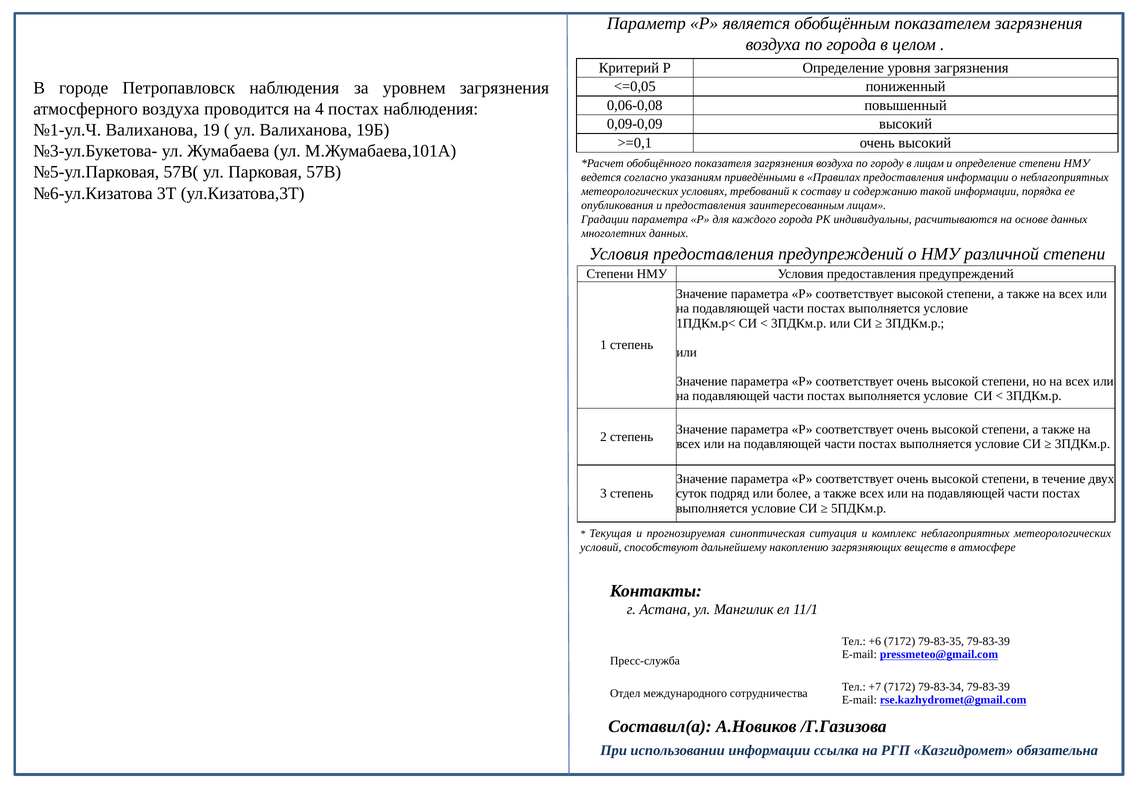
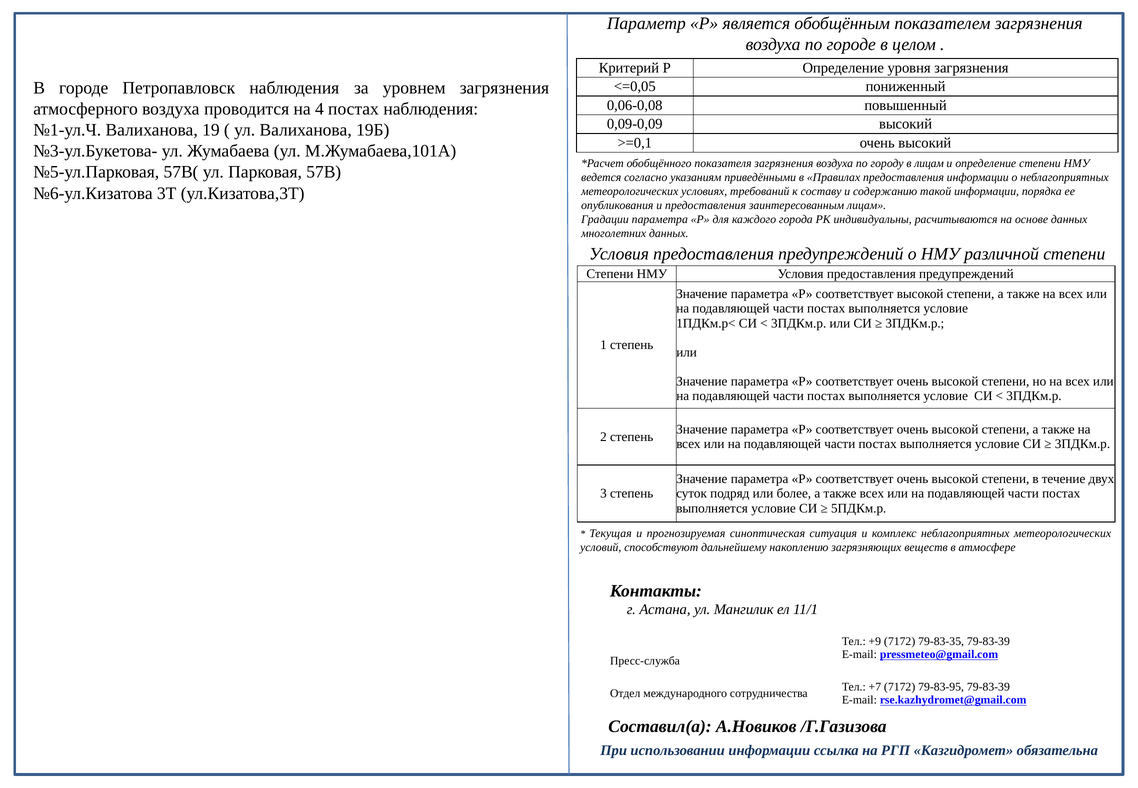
по города: города -> городе (851, 44)
+6: +6 -> +9 (875, 641)
79-83-34: 79-83-34 -> 79-83-95 (941, 687)
